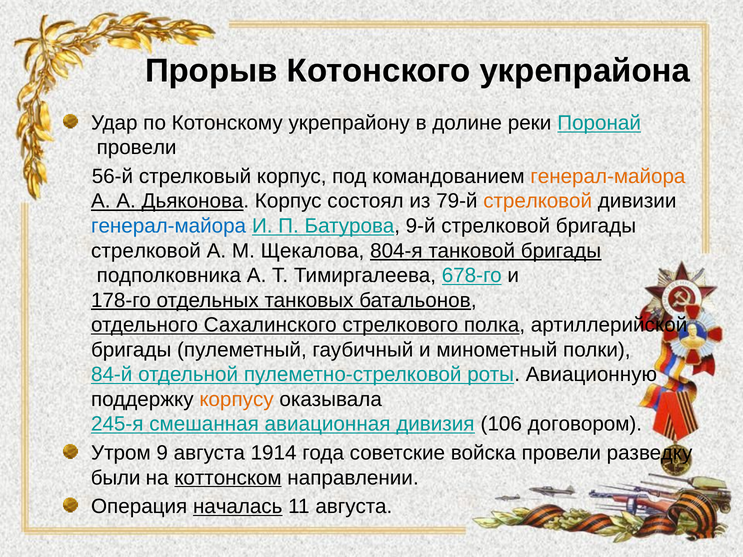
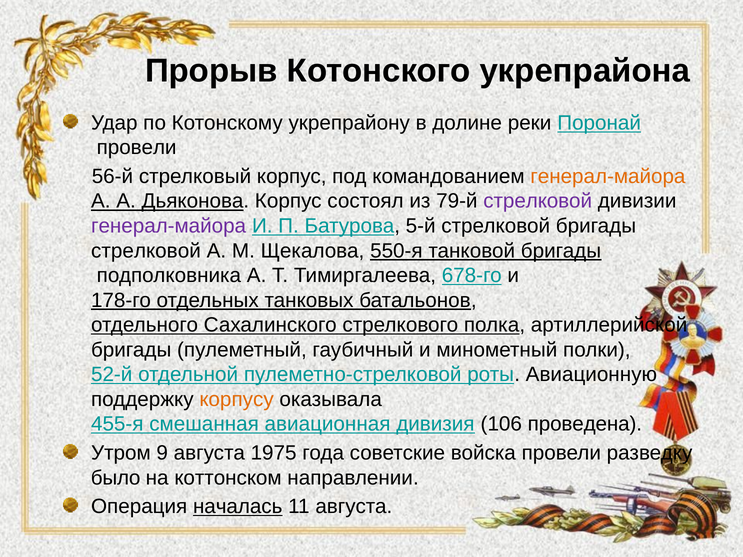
стрелковой colour: orange -> purple (538, 201)
генерал-майора colour: blue -> purple (169, 226)
9-й: 9-й -> 5-й (421, 226)
804-я: 804-я -> 550-я (396, 251)
84-й: 84-й -> 52-й (112, 375)
245-я: 245-я -> 455-я (117, 424)
договором: договором -> проведена (585, 424)
1914: 1914 -> 1975 (274, 453)
были: были -> было (116, 478)
коттонском underline: present -> none (228, 478)
